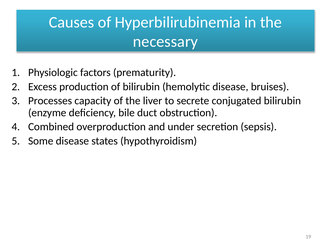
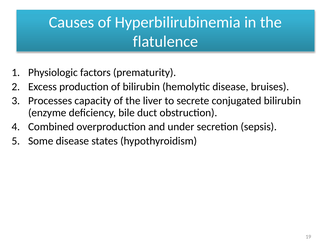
necessary: necessary -> flatulence (165, 42)
